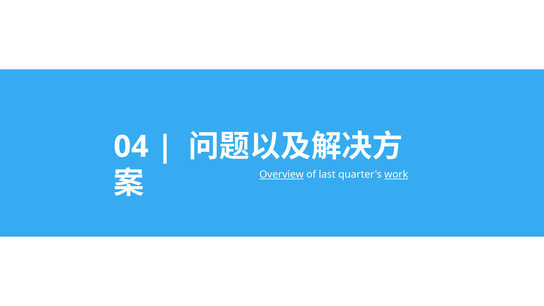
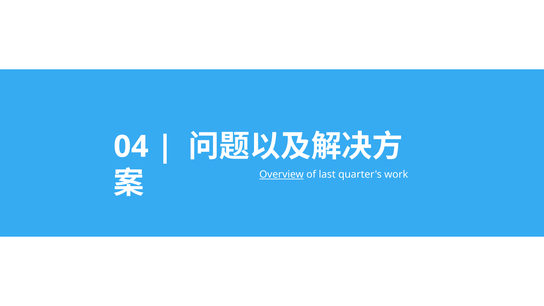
work underline: present -> none (396, 175)
